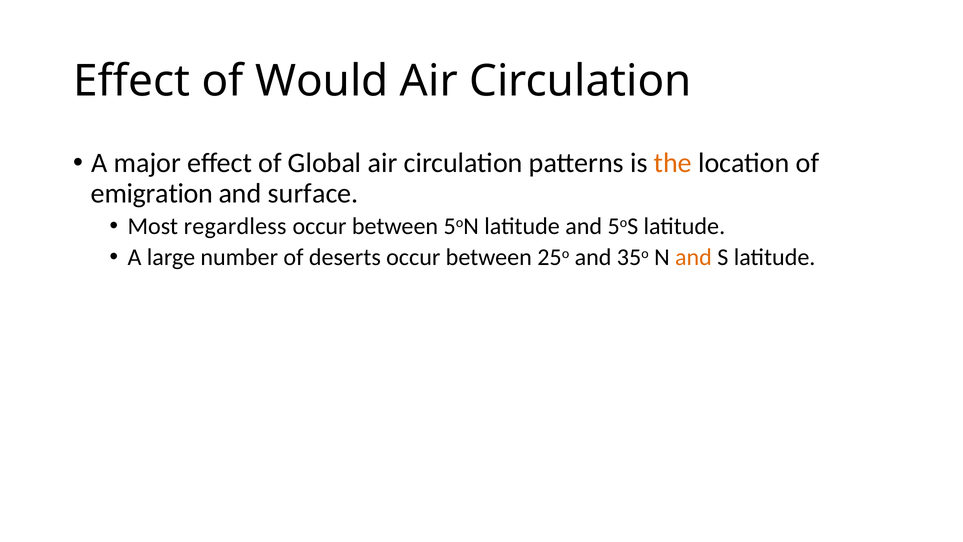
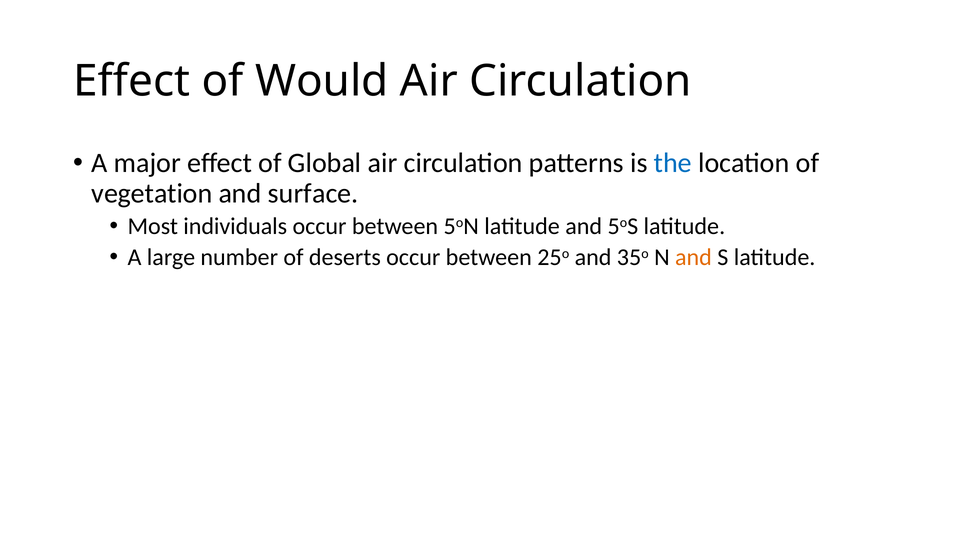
the colour: orange -> blue (673, 163)
emigration: emigration -> vegetation (152, 193)
regardless: regardless -> individuals (235, 226)
